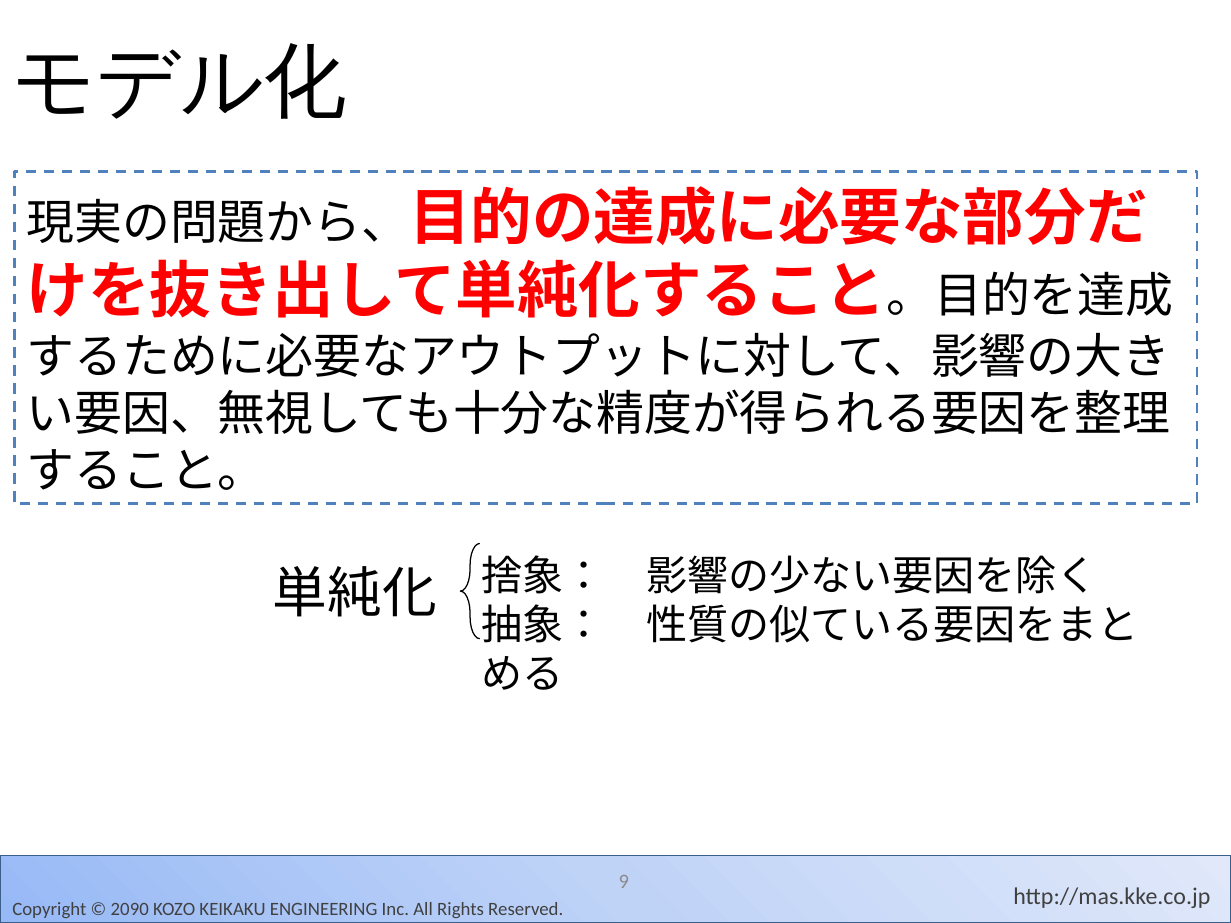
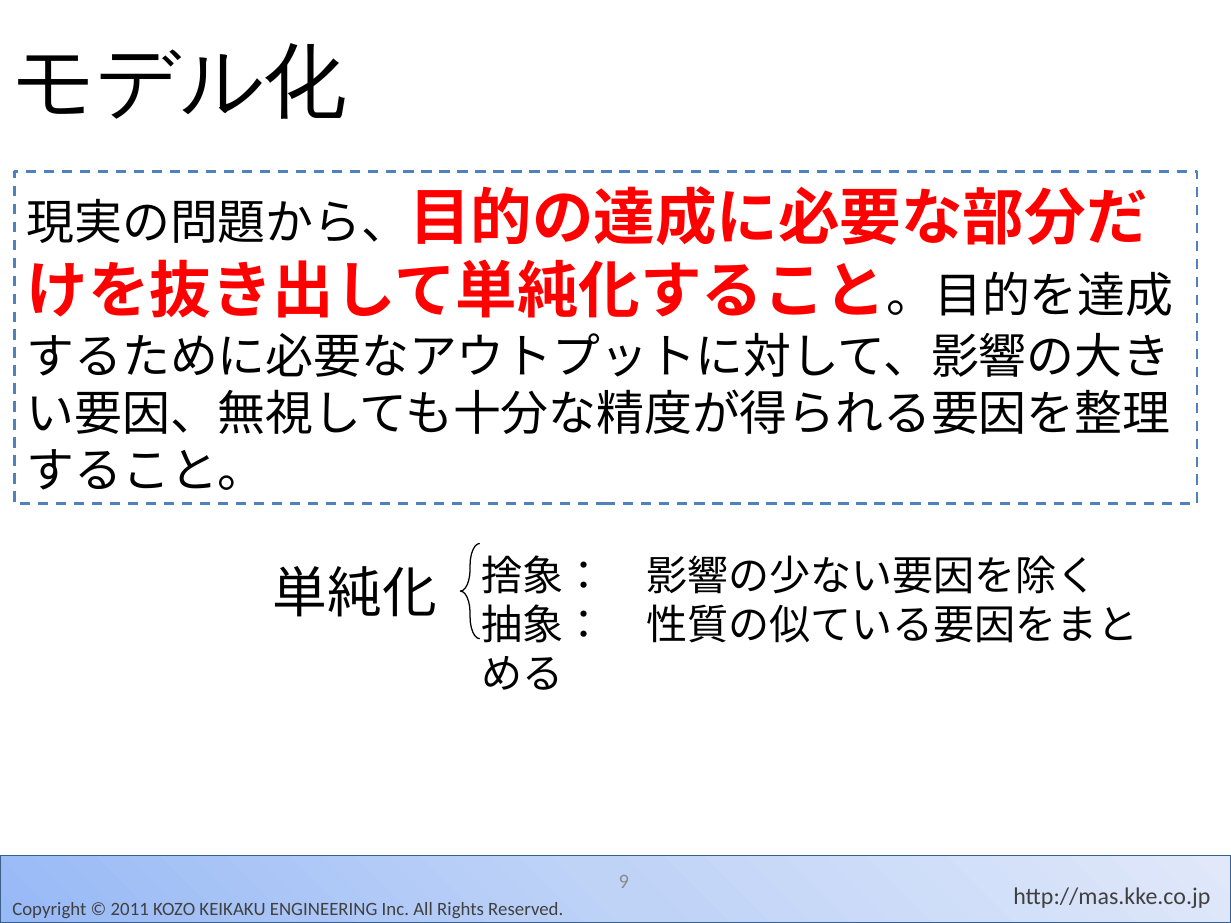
2090: 2090 -> 2011 (130, 910)
